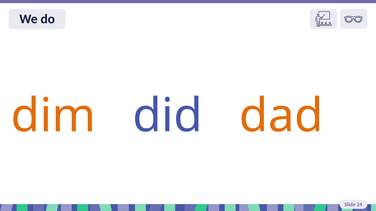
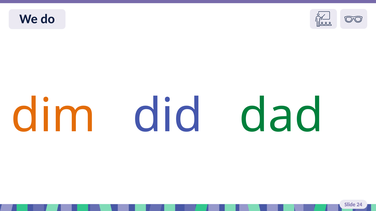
dad colour: orange -> green (281, 116)
